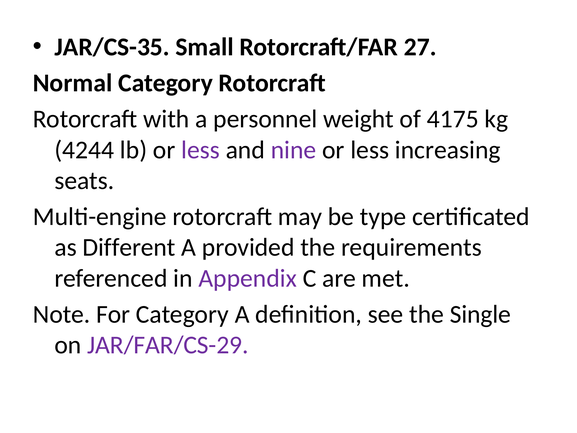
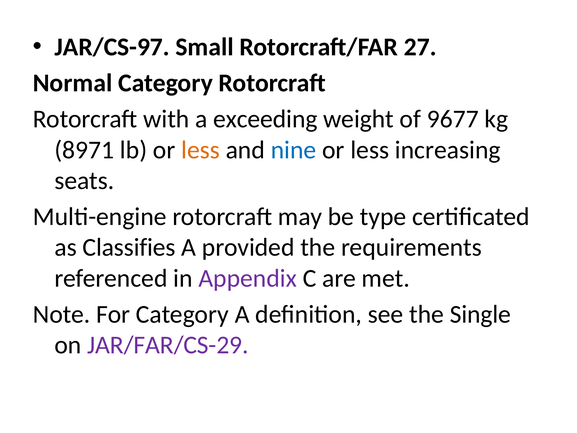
JAR/CS-35: JAR/CS-35 -> JAR/CS-97 (112, 47)
personnel: personnel -> exceeding (265, 119)
4175: 4175 -> 9677 (453, 119)
4244: 4244 -> 8971 (84, 150)
less colour: purple -> orange (201, 150)
nine colour: purple -> blue (294, 150)
Different: Different -> Classifies (129, 247)
